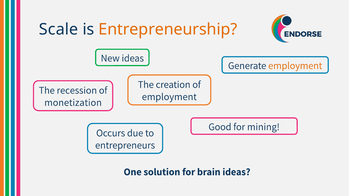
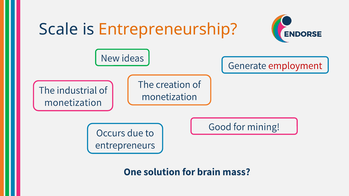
employment colour: orange -> red (295, 66)
recession: recession -> industrial (77, 90)
employment: employment -> monetization (169, 97)
brain ideas: ideas -> mass (236, 172)
